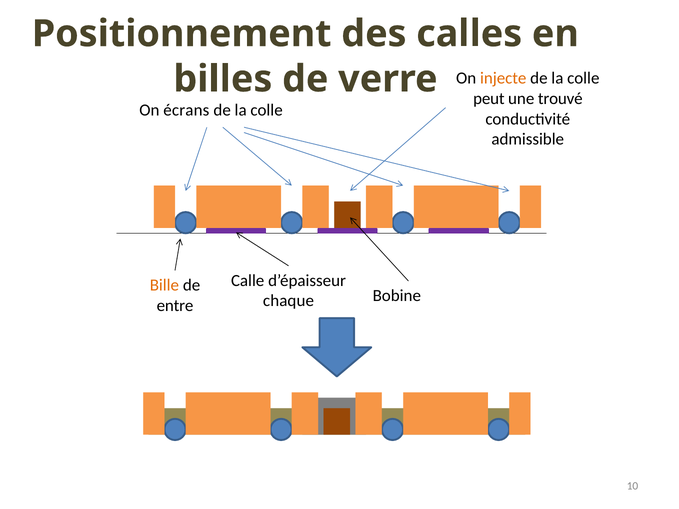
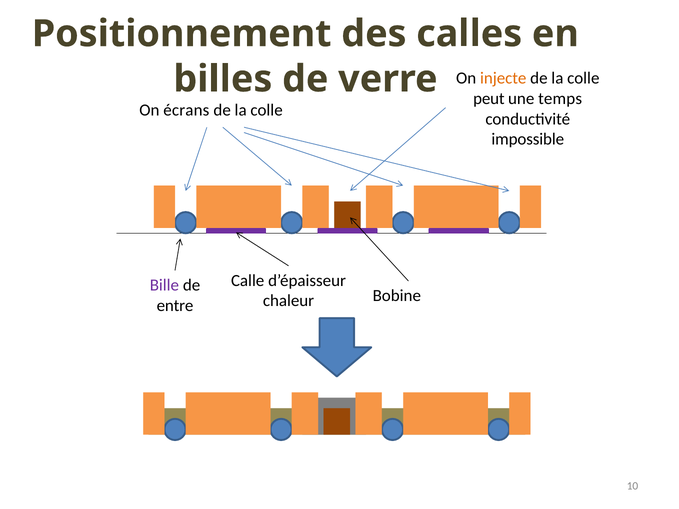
trouvé: trouvé -> temps (560, 99)
admissible: admissible -> impossible (528, 139)
Bille colour: orange -> purple (164, 285)
chaque: chaque -> chaleur (289, 301)
